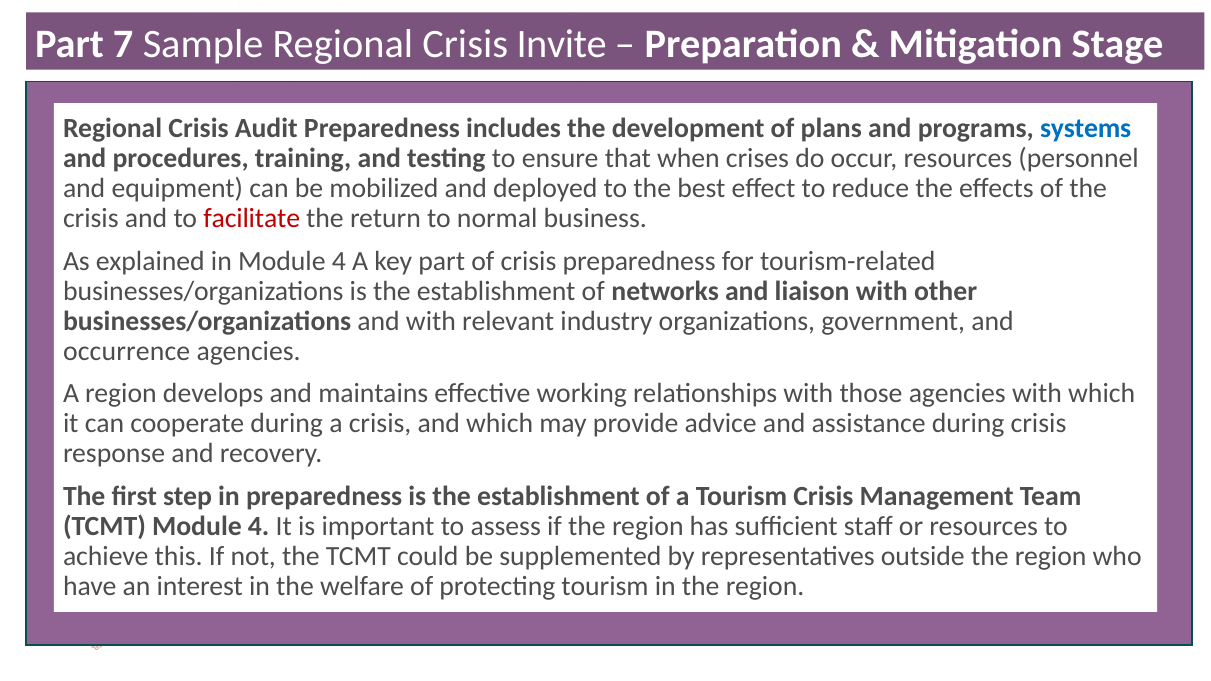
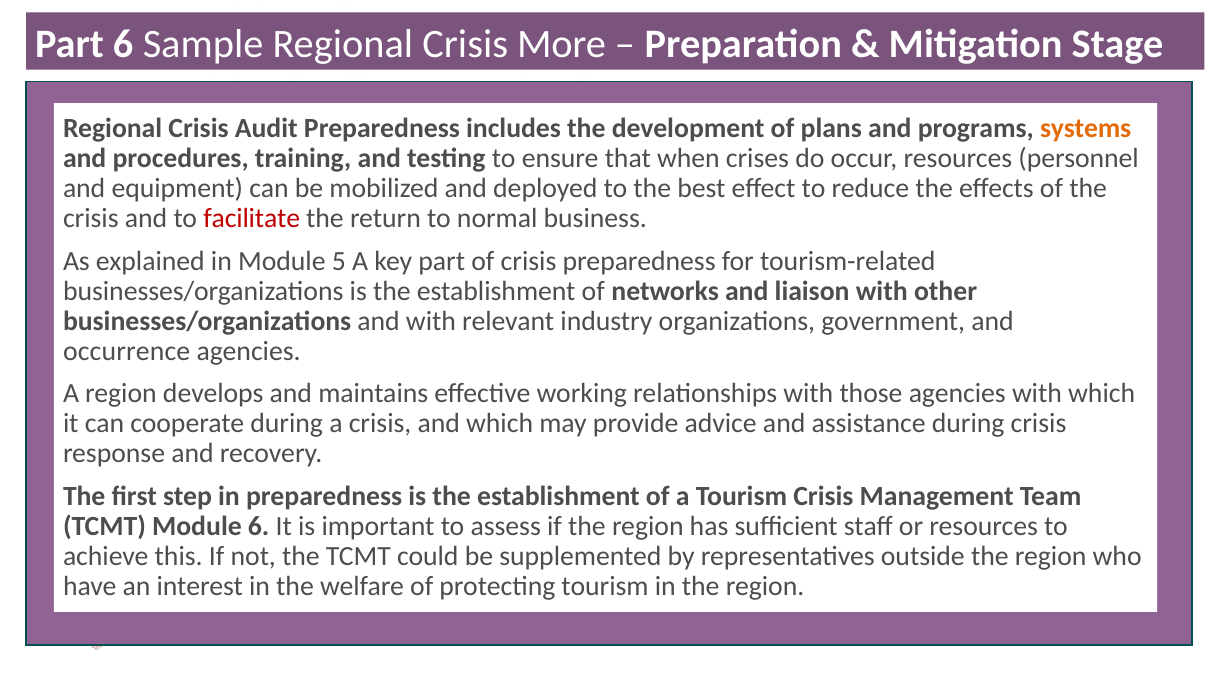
Part 7: 7 -> 6 (123, 44)
Invite: Invite -> More (562, 44)
systems colour: blue -> orange (1086, 129)
in Module 4: 4 -> 5 (339, 261)
TCMT Module 4: 4 -> 6 (259, 526)
